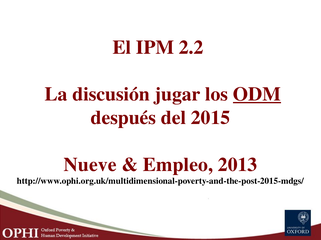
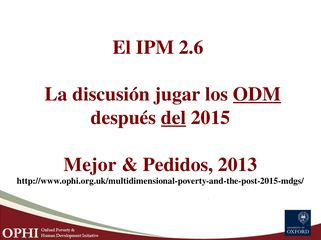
2.2: 2.2 -> 2.6 (191, 48)
del underline: none -> present (173, 118)
Nueve: Nueve -> Mejor (90, 165)
Empleo: Empleo -> Pedidos (178, 165)
